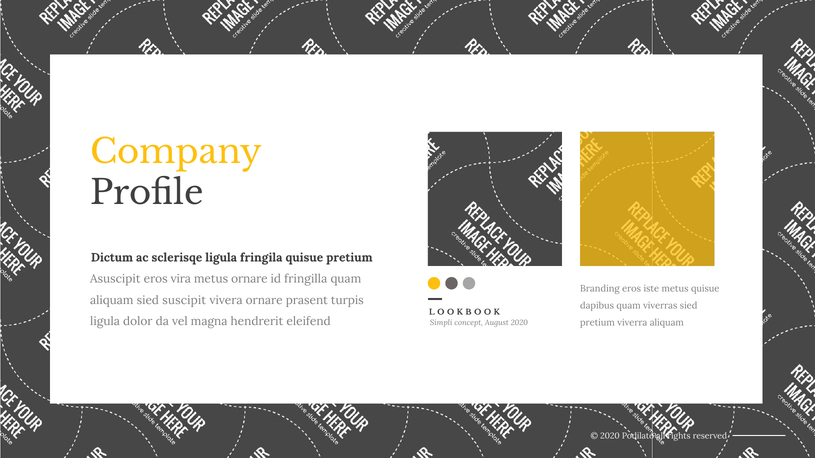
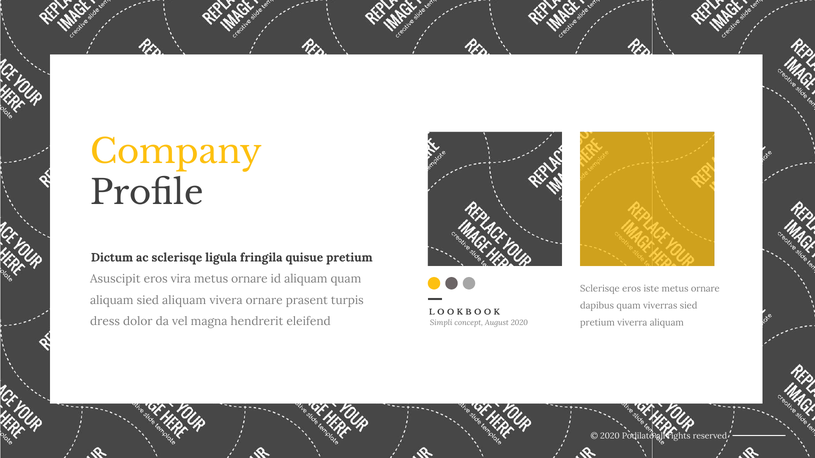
id fringilla: fringilla -> aliquam (306, 279)
Branding: Branding -> Sclerisqe (600, 289)
iste metus quisue: quisue -> ornare (705, 289)
sied suscipit: suscipit -> aliquam (184, 300)
ligula: ligula -> dress (105, 322)
